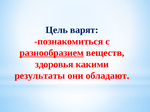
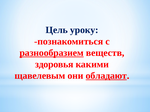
варят: варят -> уроку (84, 30)
результаты: результаты -> щавелевым (40, 76)
обладают underline: none -> present (106, 76)
